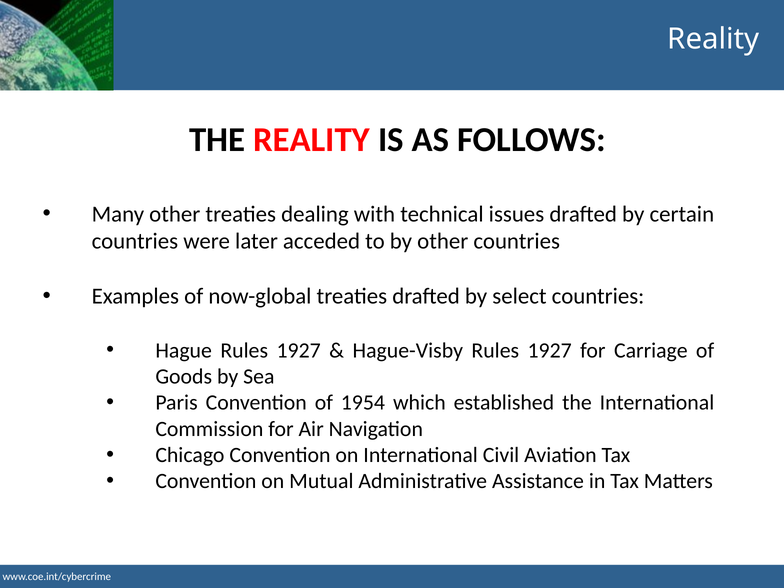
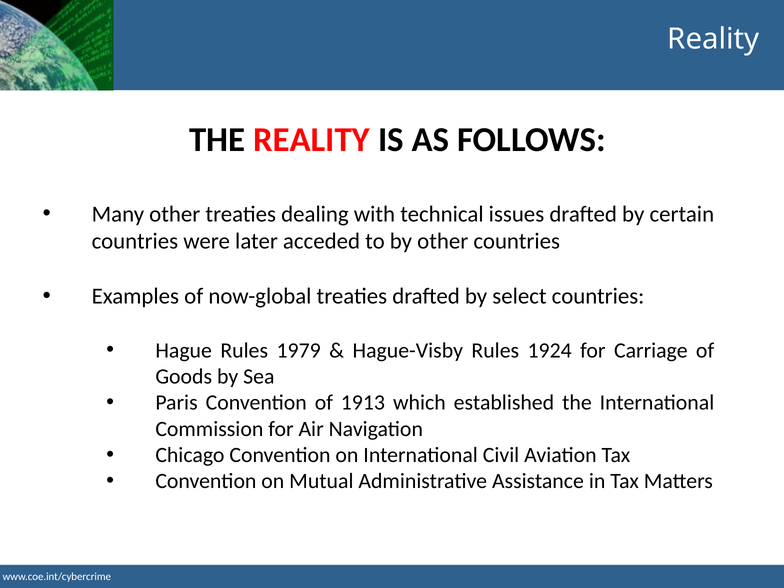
Hague Rules 1927: 1927 -> 1979 (299, 350)
Hague-Visby Rules 1927: 1927 -> 1924 (550, 350)
1954: 1954 -> 1913 (363, 403)
